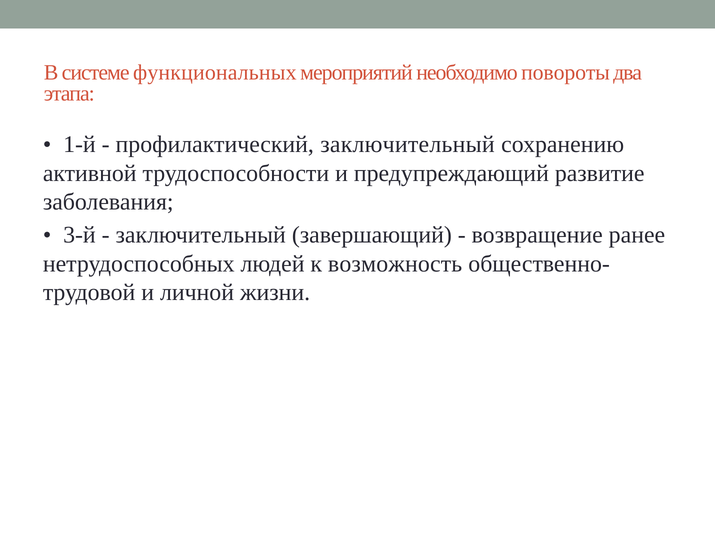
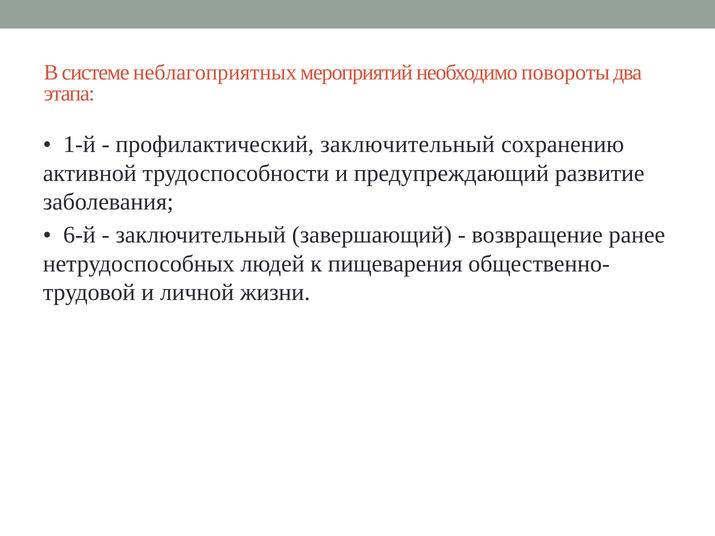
функциональных: функциональных -> неблагоприятных (215, 73)
3-й: 3-й -> 6-й (79, 235)
возможность: возможность -> пищеварения (395, 264)
